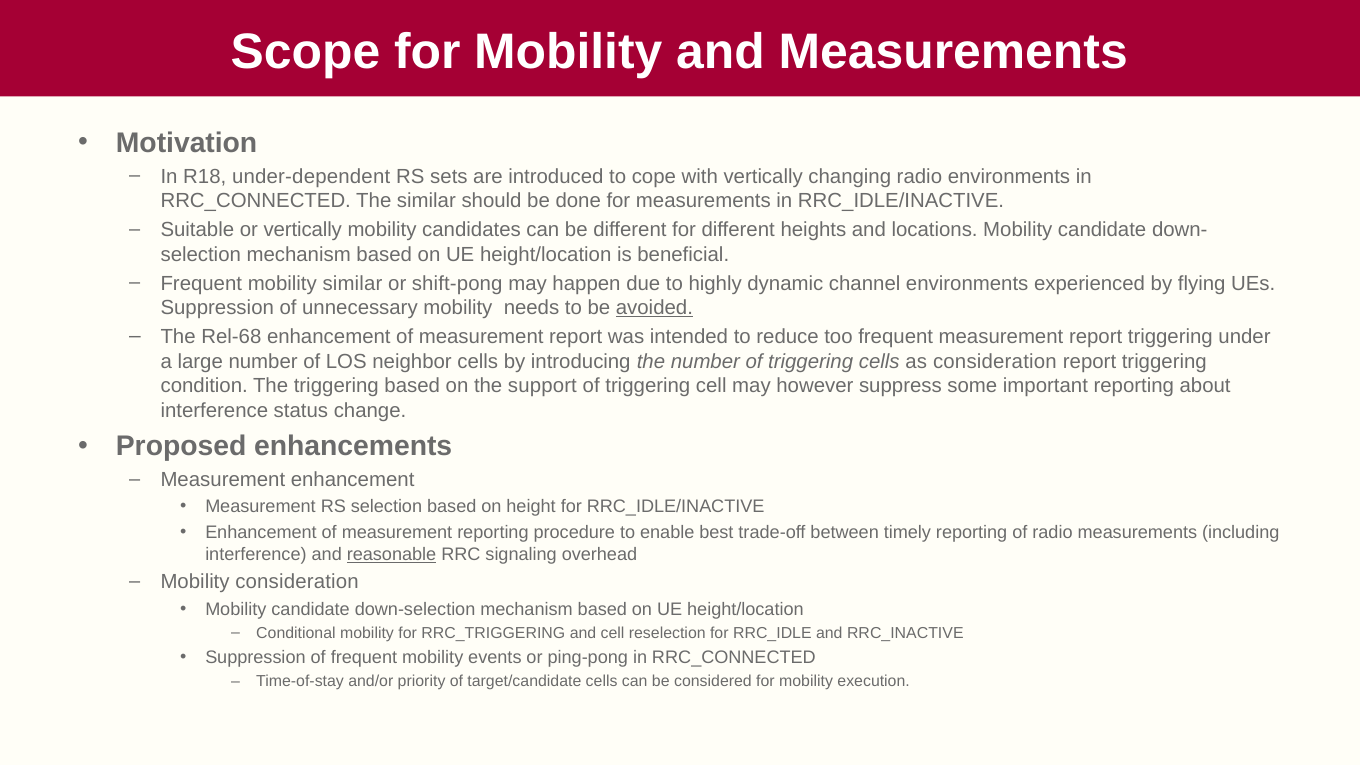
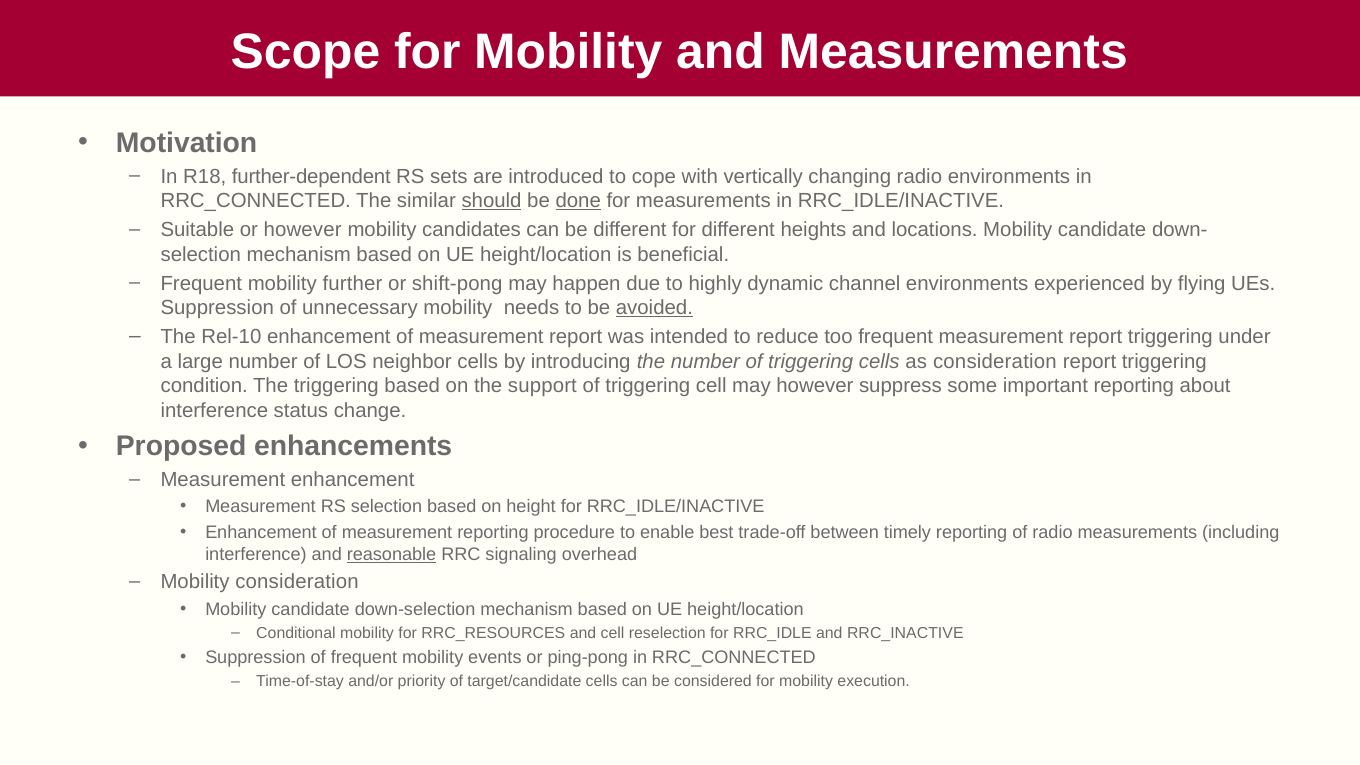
under-dependent: under-dependent -> further-dependent (311, 176)
should underline: none -> present (492, 201)
done underline: none -> present (578, 201)
or vertically: vertically -> however (303, 230)
mobility similar: similar -> further (352, 283)
Rel-68: Rel-68 -> Rel-10 (231, 337)
RRC_TRIGGERING: RRC_TRIGGERING -> RRC_RESOURCES (493, 633)
